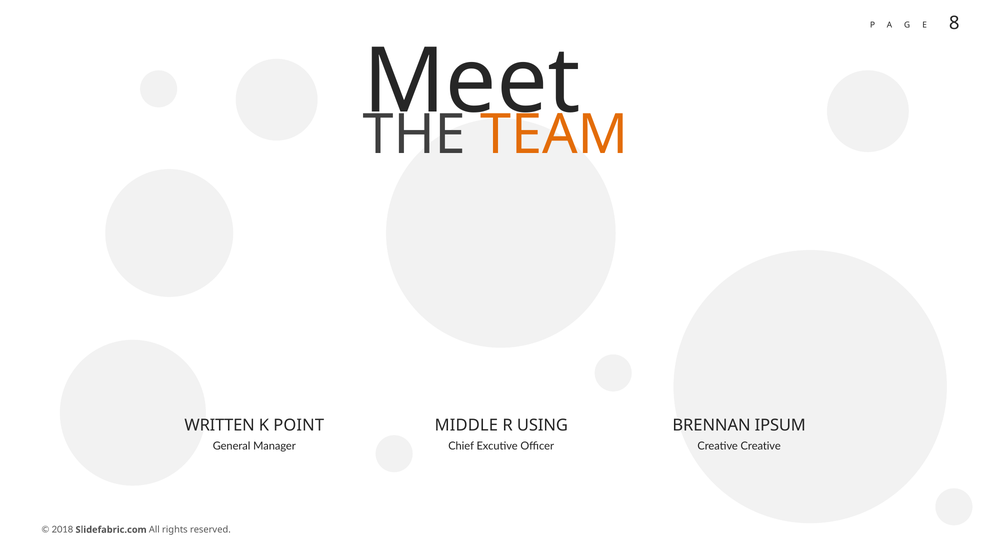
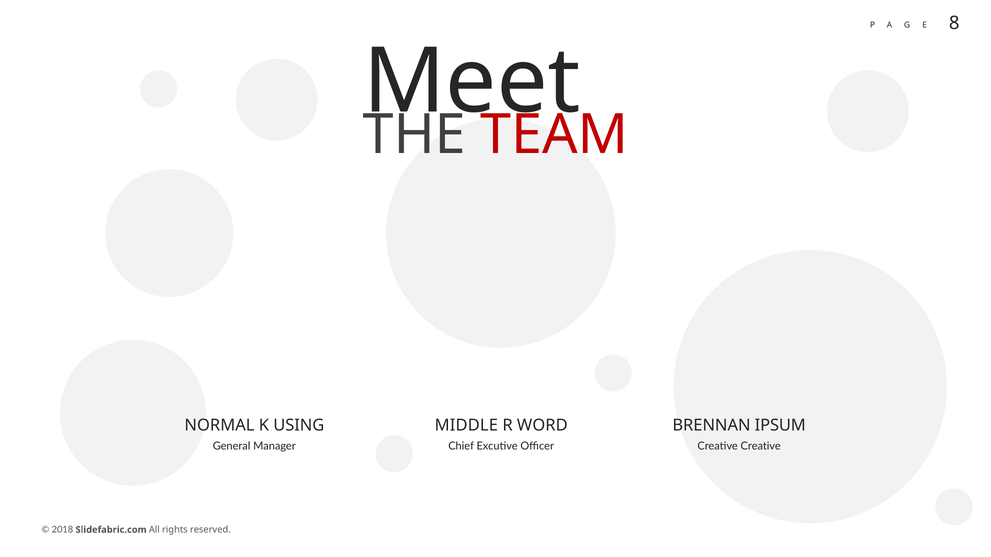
TEAM colour: orange -> red (554, 135)
WRITTEN: WRITTEN -> NORMAL (220, 426)
POINT: POINT -> USING (299, 426)
USING: USING -> WORD (542, 426)
